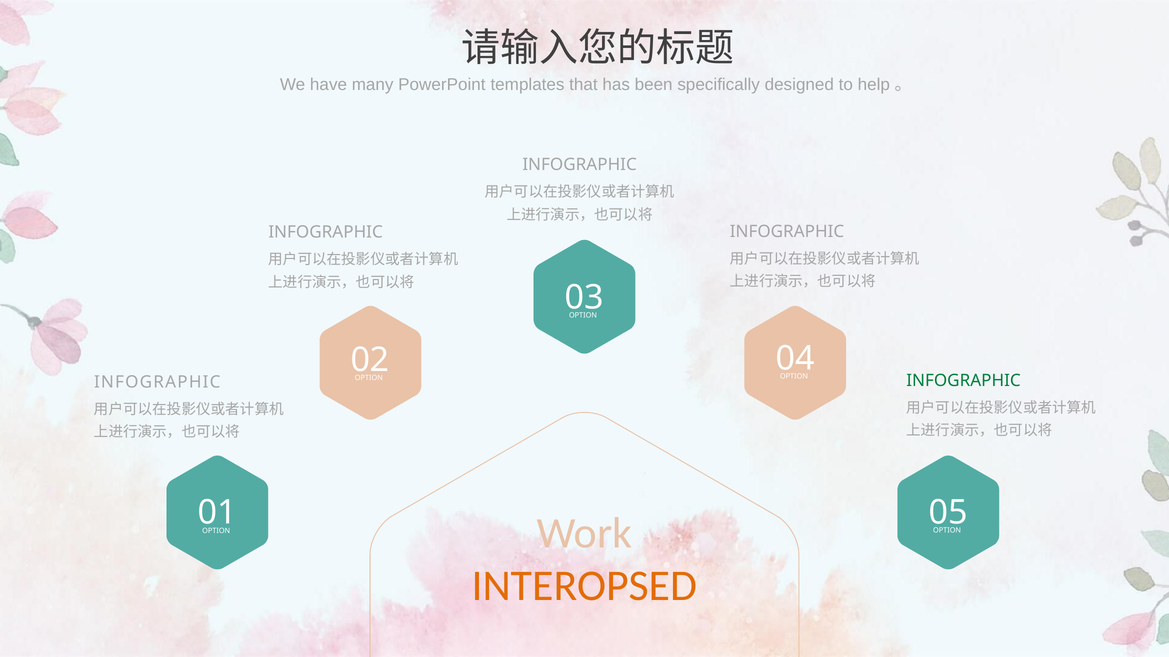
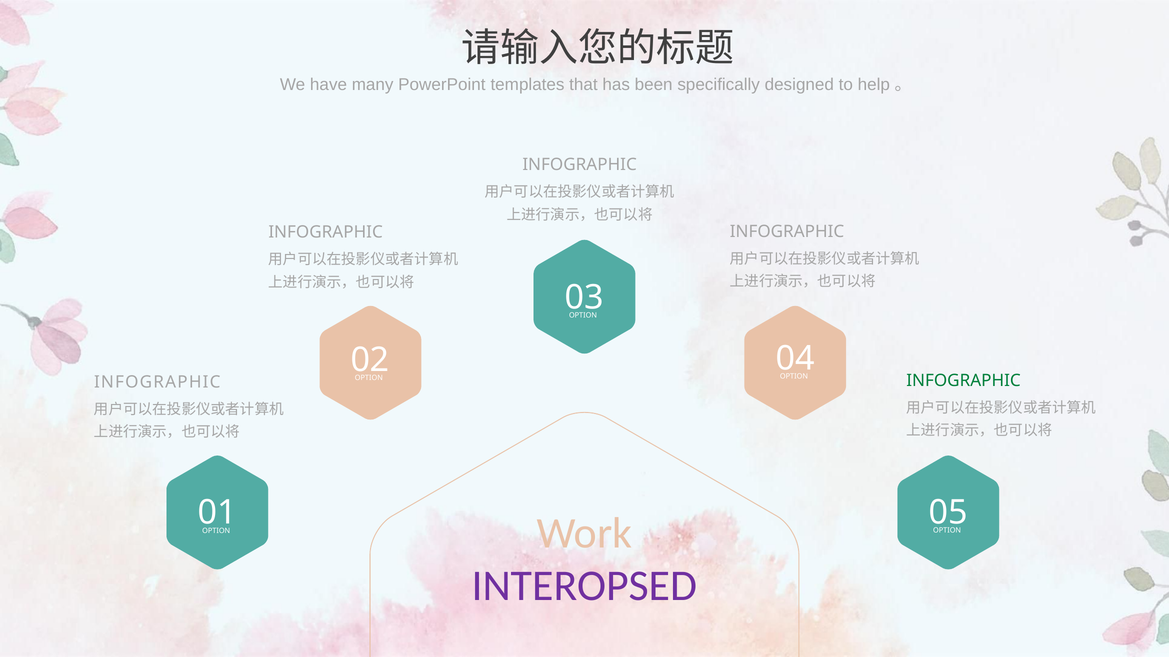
INTEROPSED colour: orange -> purple (584, 586)
